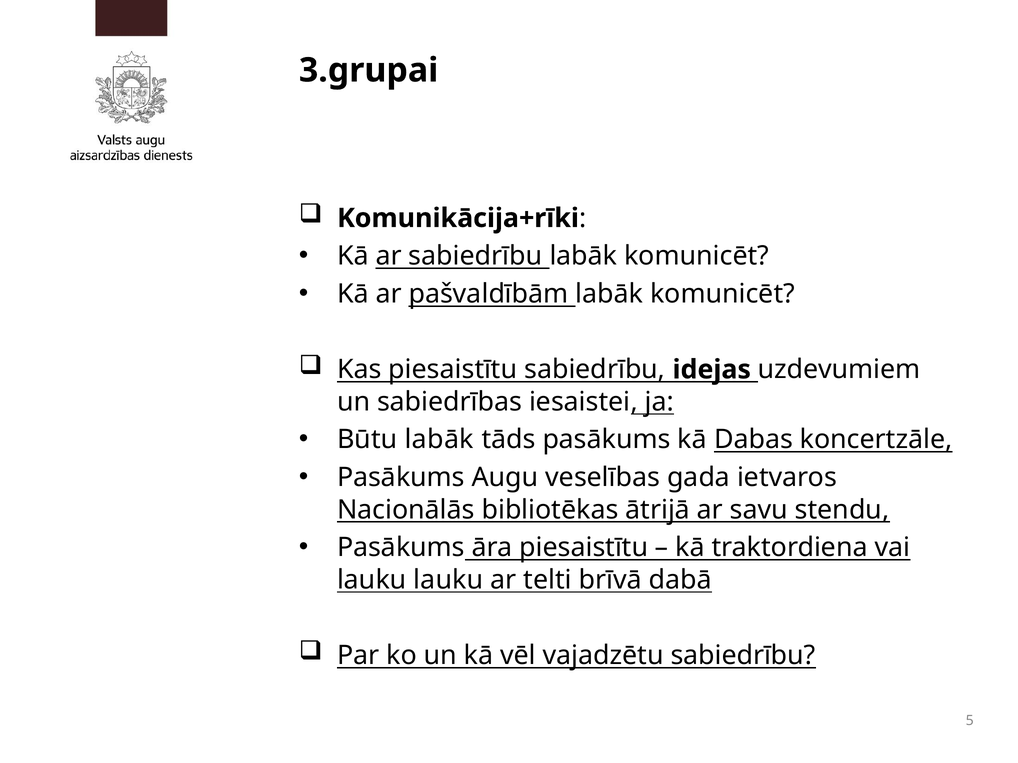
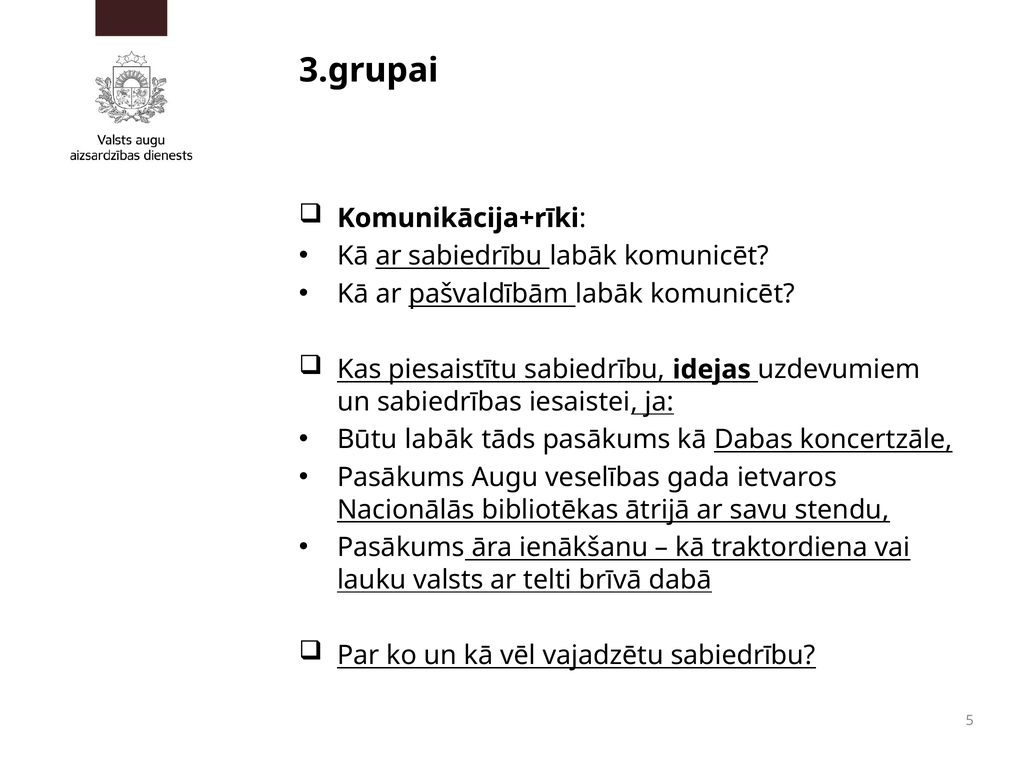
āra piesaistītu: piesaistītu -> ienākšanu (584, 548)
lauku lauku: lauku -> valsts (448, 580)
